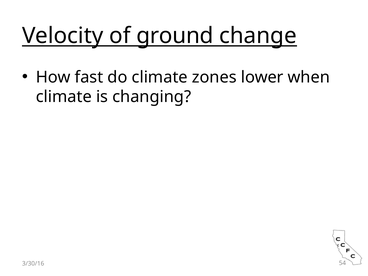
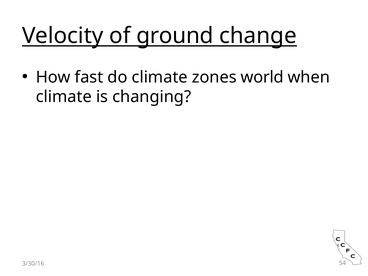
lower: lower -> world (262, 77)
